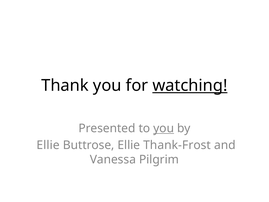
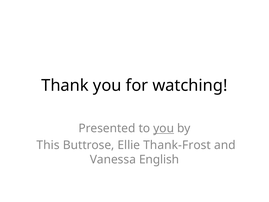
watching underline: present -> none (190, 85)
Ellie: Ellie -> This (48, 145)
Pilgrim: Pilgrim -> English (159, 159)
